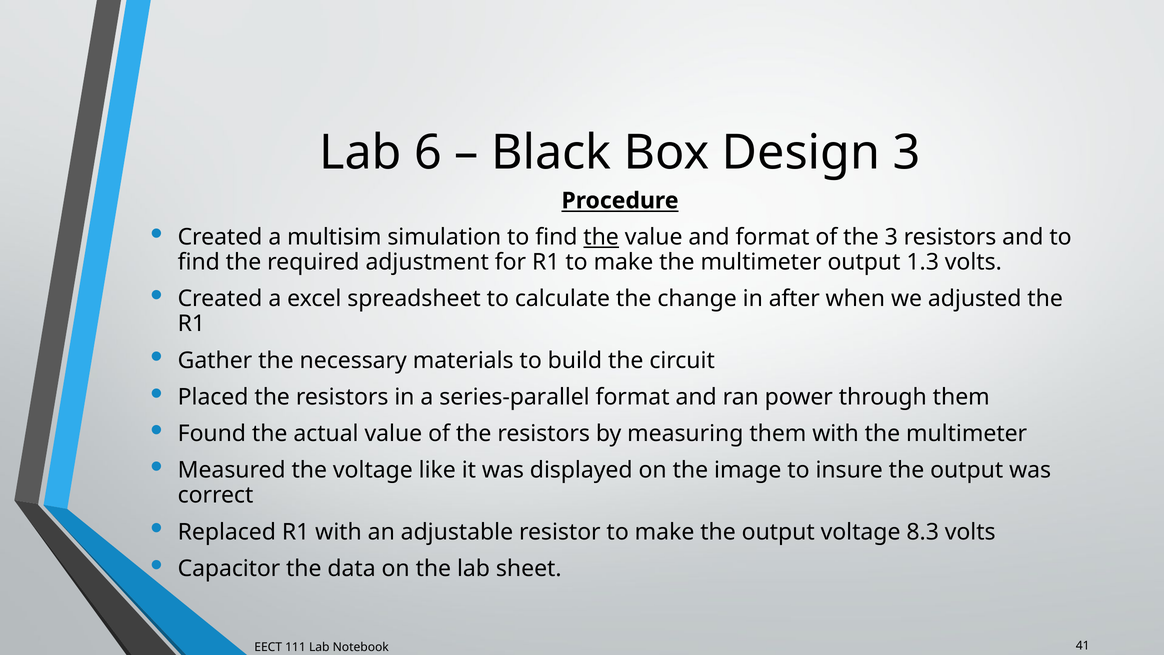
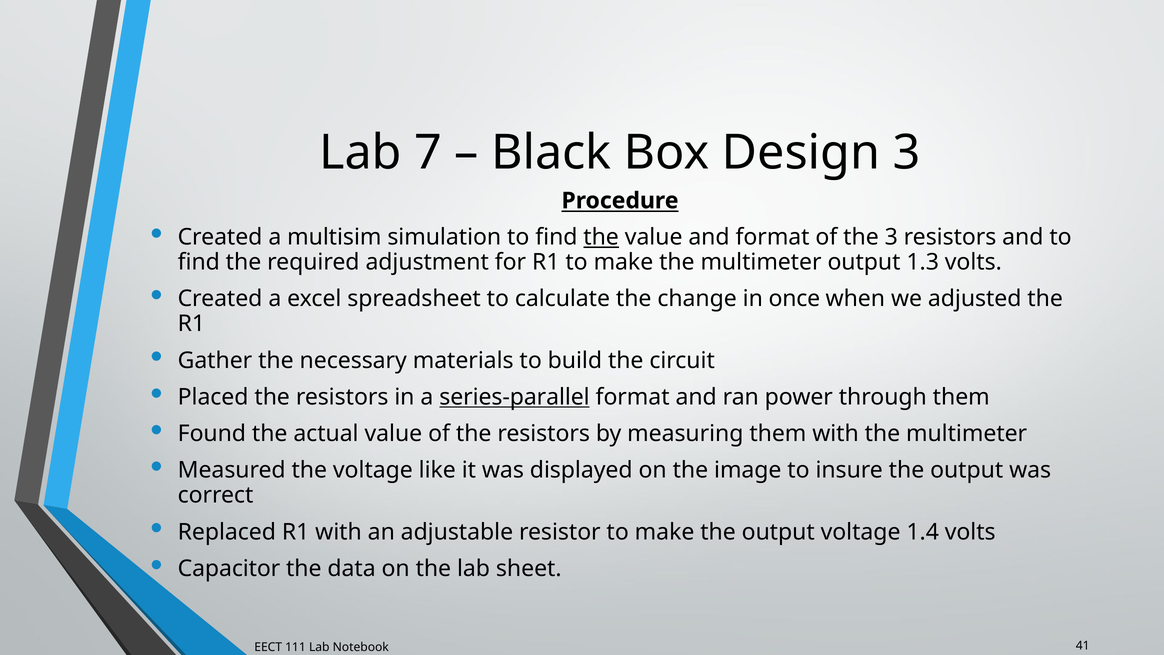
6: 6 -> 7 (428, 153)
after: after -> once (794, 299)
series-parallel underline: none -> present (515, 397)
8.3: 8.3 -> 1.4 (923, 532)
